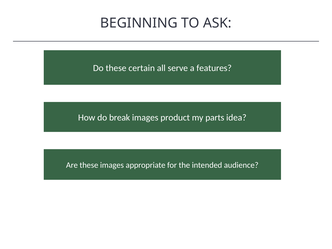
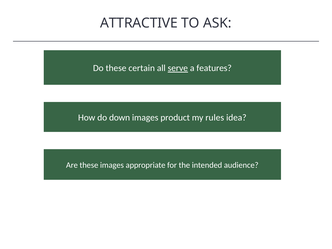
BEGINNING: BEGINNING -> ATTRACTIVE (139, 23)
serve underline: none -> present (178, 68)
break: break -> down (120, 118)
parts: parts -> rules (215, 118)
